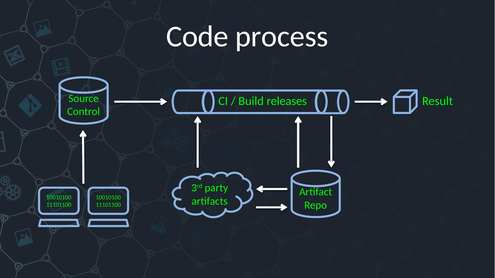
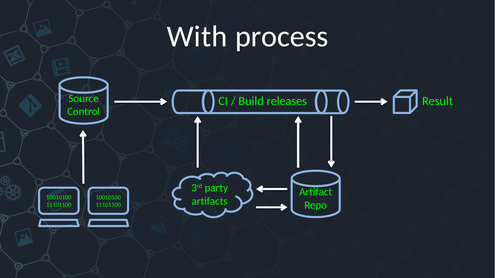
Code: Code -> With (197, 36)
